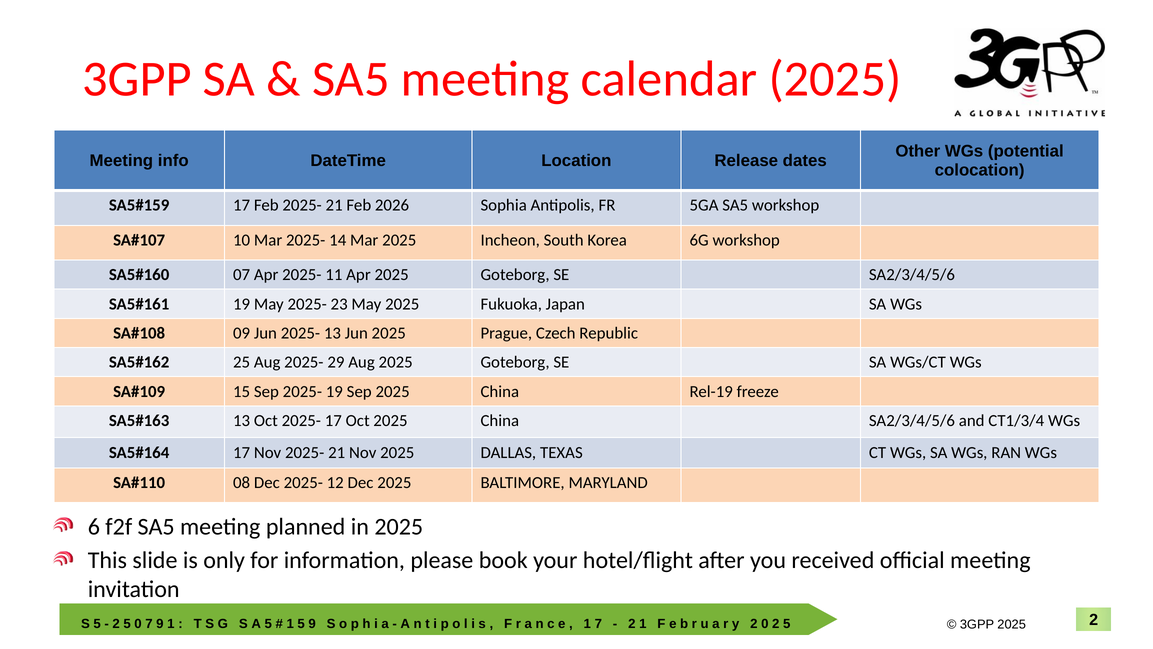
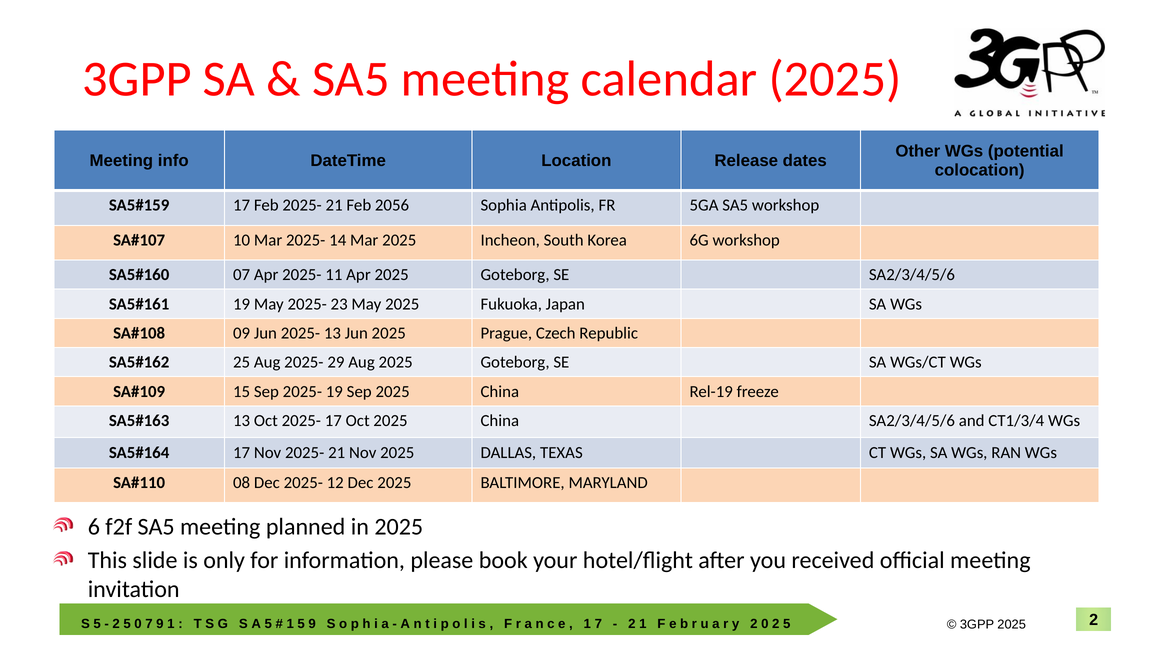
2026: 2026 -> 2056 (392, 205)
